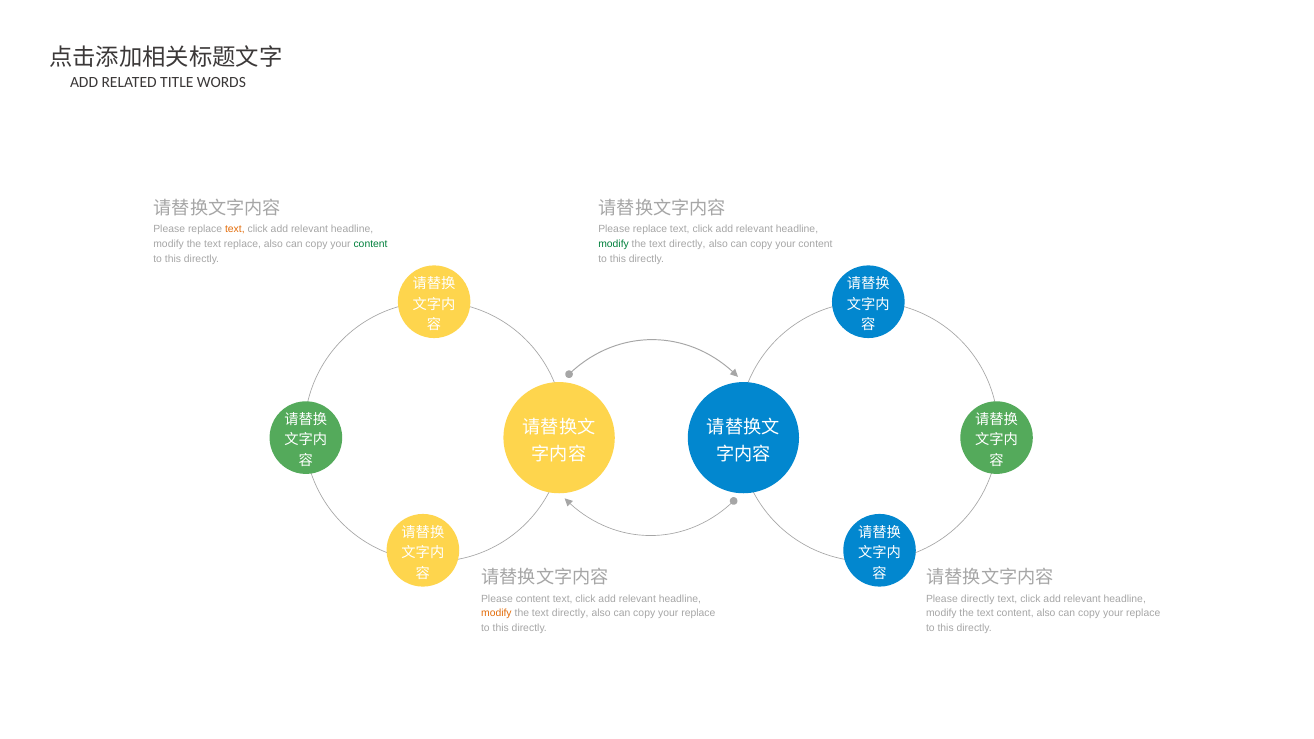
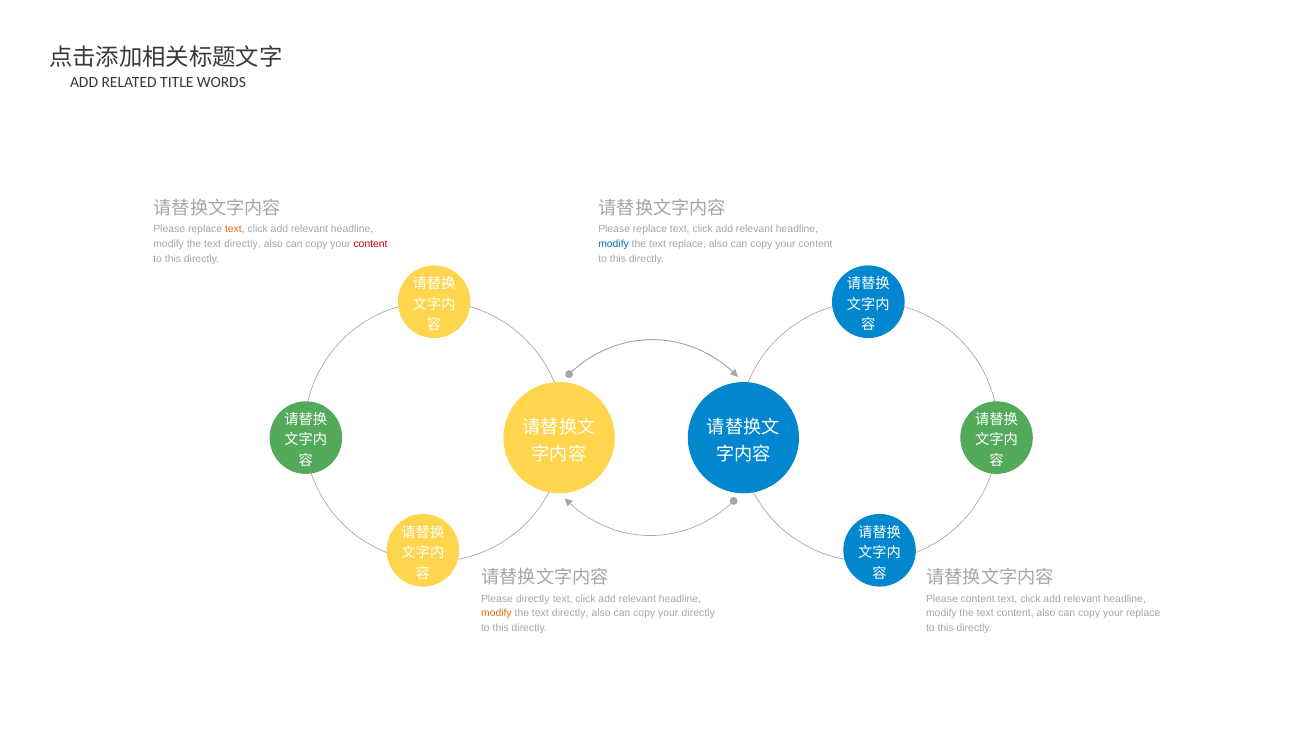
replace: replace -> directly (242, 244)
content colour: green -> red (371, 244)
modify colour: green -> blue (614, 244)
directly: directly -> replace (687, 244)
Please content: content -> directly (533, 599)
Please directly: directly -> content (978, 599)
replace: replace -> directly (698, 614)
